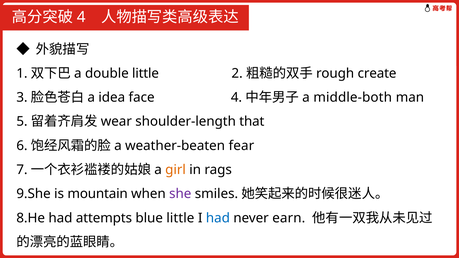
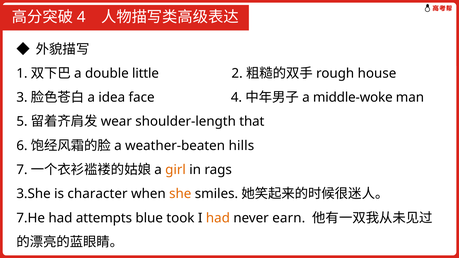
create: create -> house (377, 73)
middle-both: middle-both -> middle-woke (353, 98)
fear: fear -> hills (241, 146)
9.She: 9.She -> 3.She (34, 194)
mountain: mountain -> character (98, 194)
she colour: purple -> orange (180, 194)
8.He: 8.He -> 7.He (31, 218)
blue little: little -> took (180, 218)
had colour: blue -> orange (218, 218)
